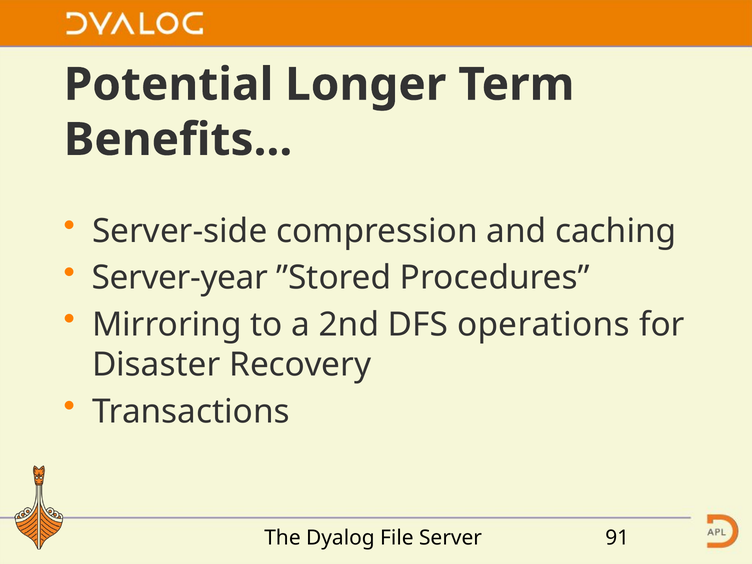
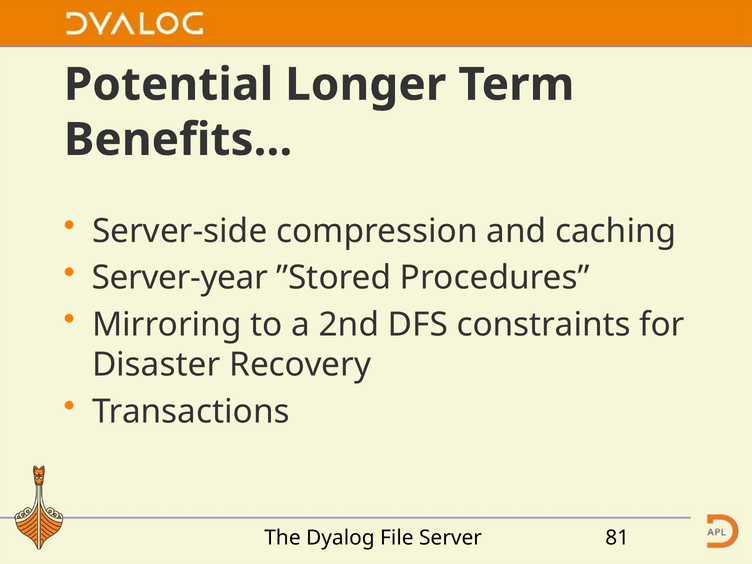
operations: operations -> constraints (544, 325)
91: 91 -> 81 (617, 538)
